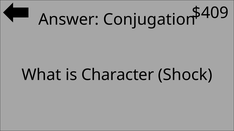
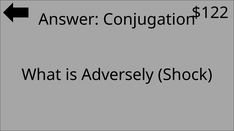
$409: $409 -> $122 (210, 13)
Character: Character -> Adversely (118, 75)
